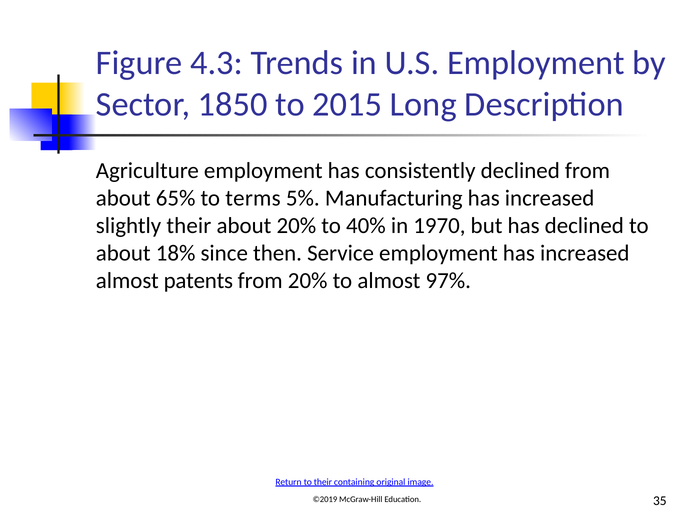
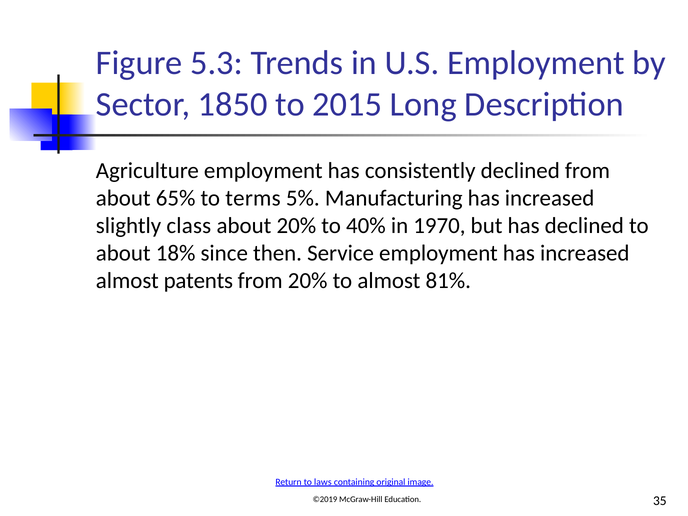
4.3: 4.3 -> 5.3 (216, 63)
slightly their: their -> class (189, 226)
97%: 97% -> 81% (448, 281)
to their: their -> laws (323, 482)
